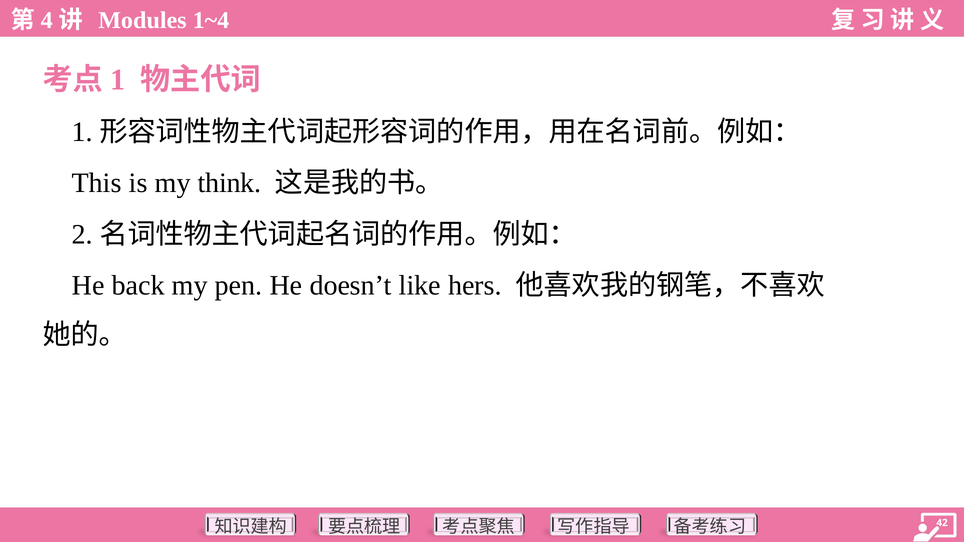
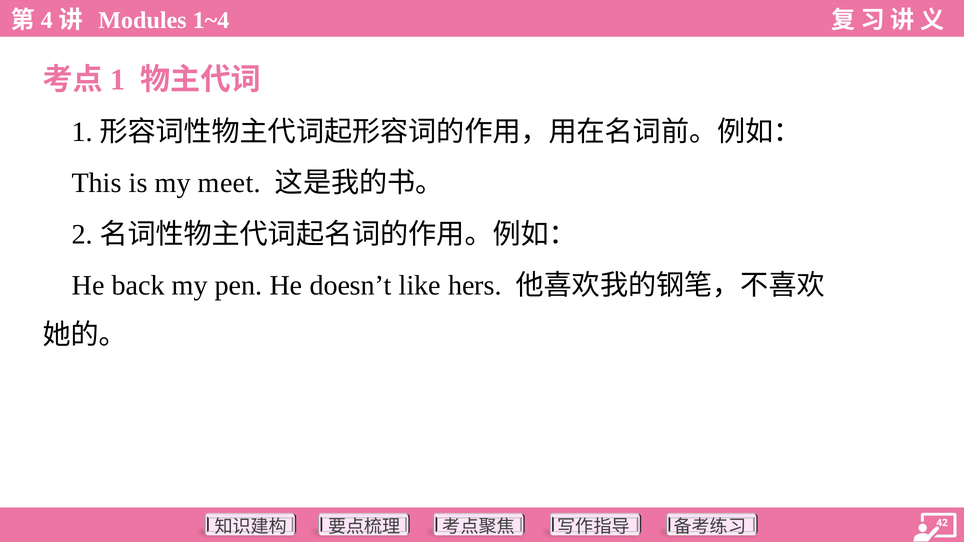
think: think -> meet (229, 183)
